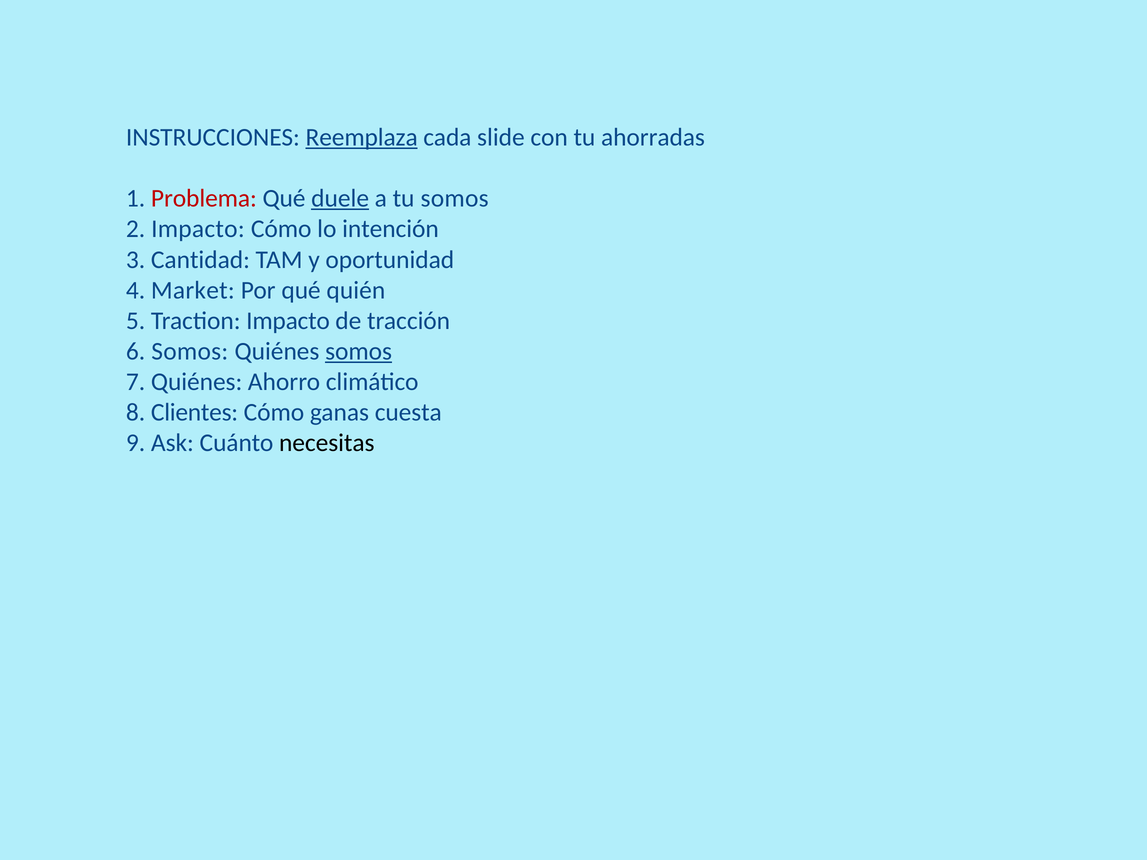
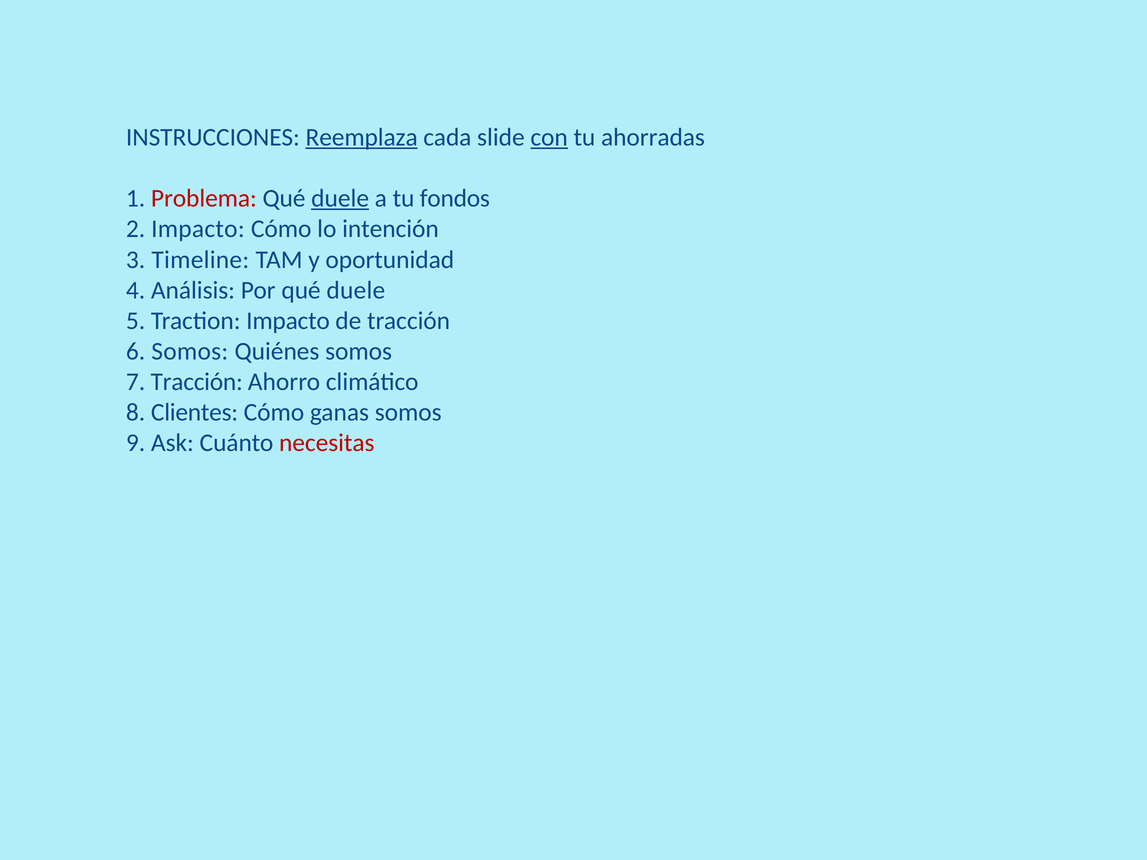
con underline: none -> present (549, 137)
tu somos: somos -> fondos (455, 199)
Cantidad: Cantidad -> Timeline (200, 260)
Market: Market -> Análisis (193, 290)
Por qué quién: quién -> duele (356, 290)
somos underline: present -> none (359, 351)
7 Quiénes: Quiénes -> Tracción (197, 382)
ganas cuesta: cuesta -> somos (408, 413)
necesitas colour: black -> red (327, 443)
